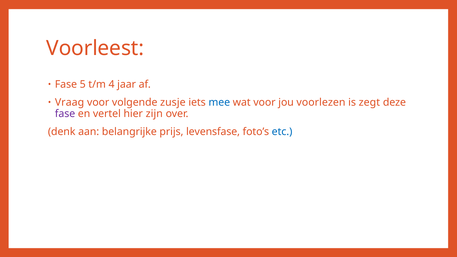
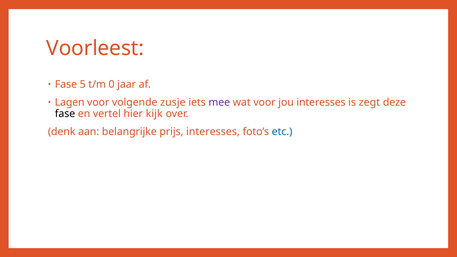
4: 4 -> 0 (112, 84)
Vraag: Vraag -> Lagen (70, 102)
mee colour: blue -> purple (219, 102)
jou voorlezen: voorlezen -> interesses (321, 102)
fase colour: purple -> black (65, 114)
zijn: zijn -> kijk (154, 114)
prijs levensfase: levensfase -> interesses (213, 132)
